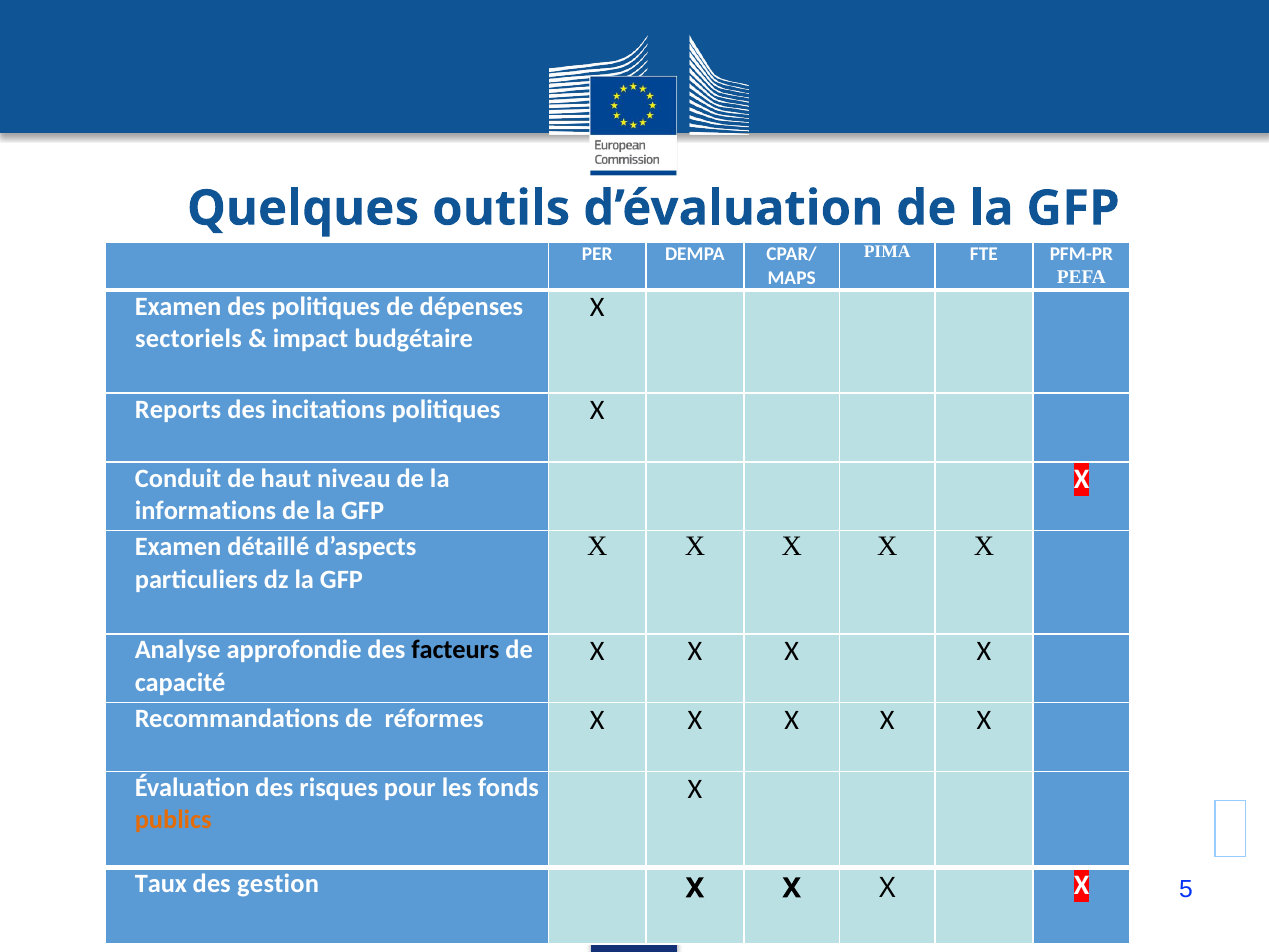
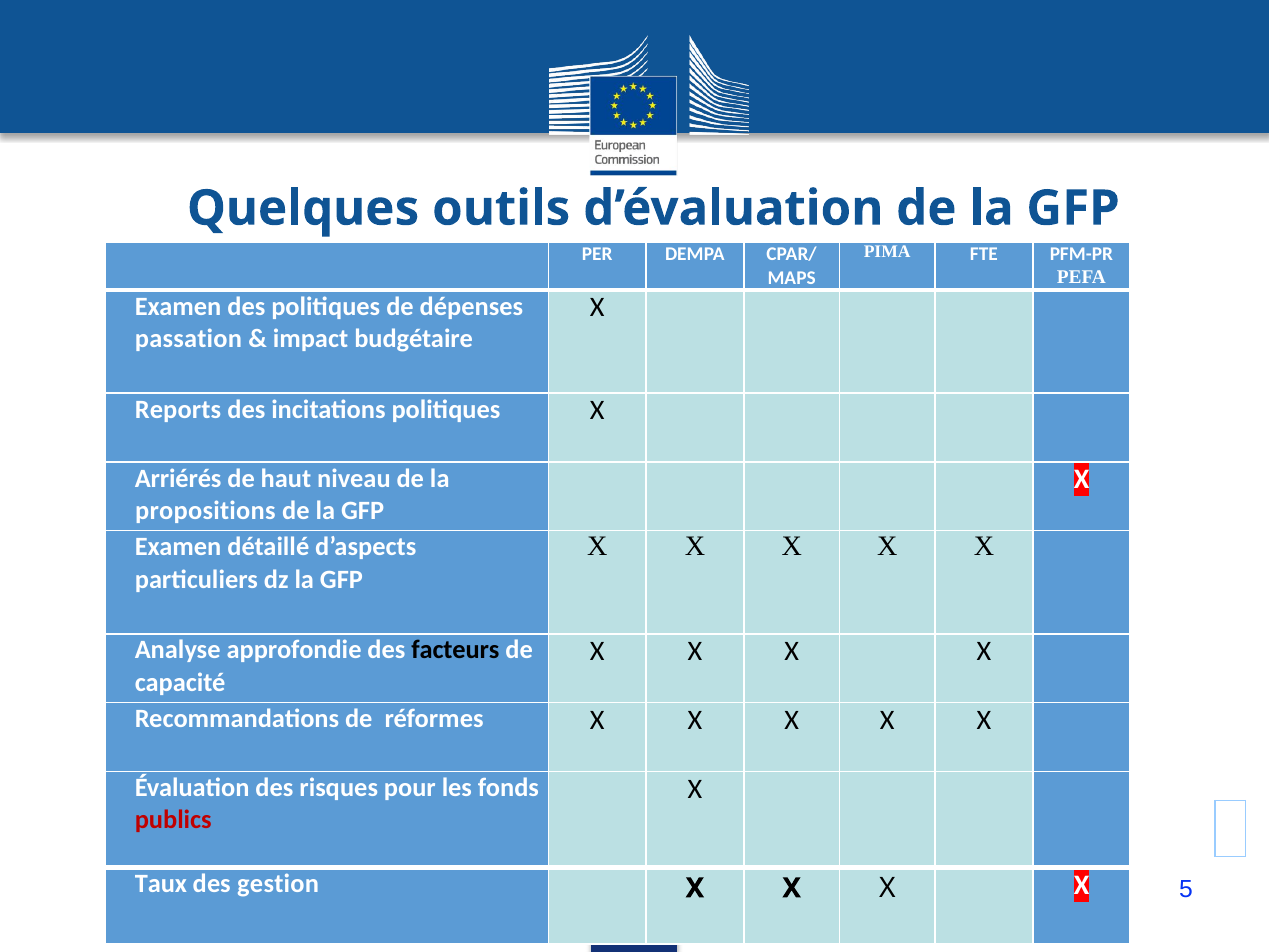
sectoriels: sectoriels -> passation (188, 339)
Conduit: Conduit -> Arriérés (178, 478)
informations: informations -> propositions (205, 511)
publics colour: orange -> red (173, 820)
